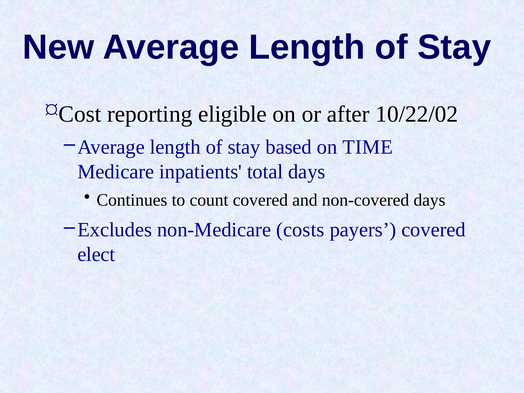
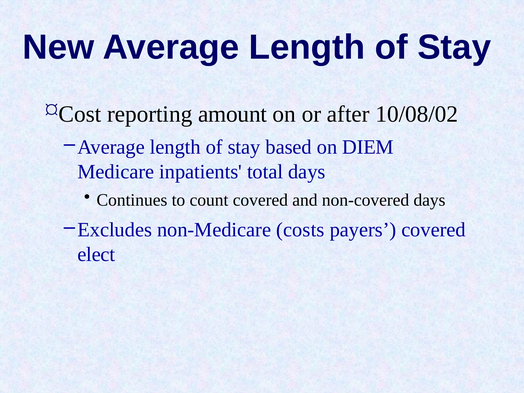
eligible: eligible -> amount (233, 114)
10/22/02: 10/22/02 -> 10/08/02 (417, 114)
TIME: TIME -> DIEM (368, 147)
